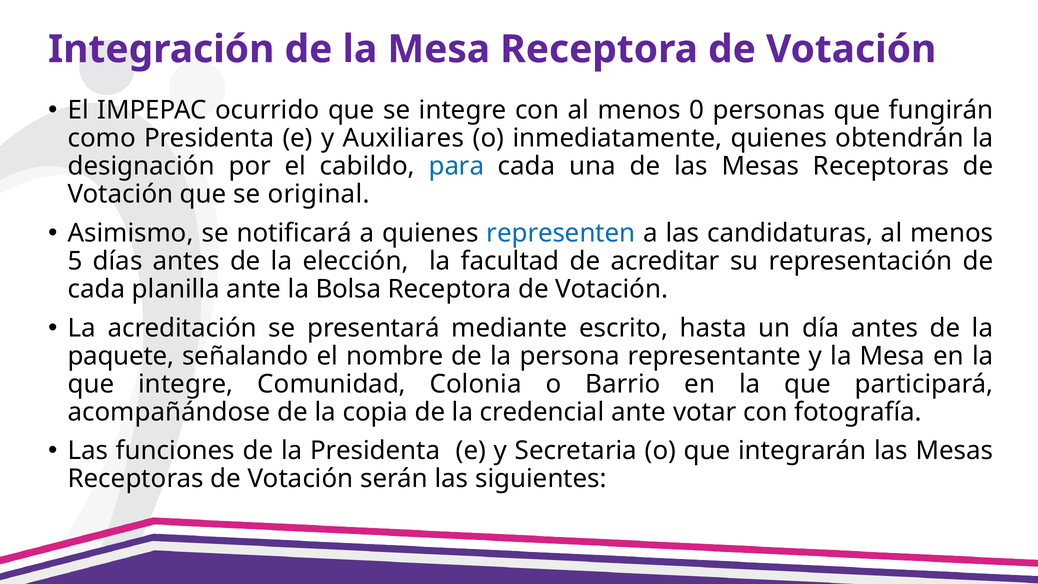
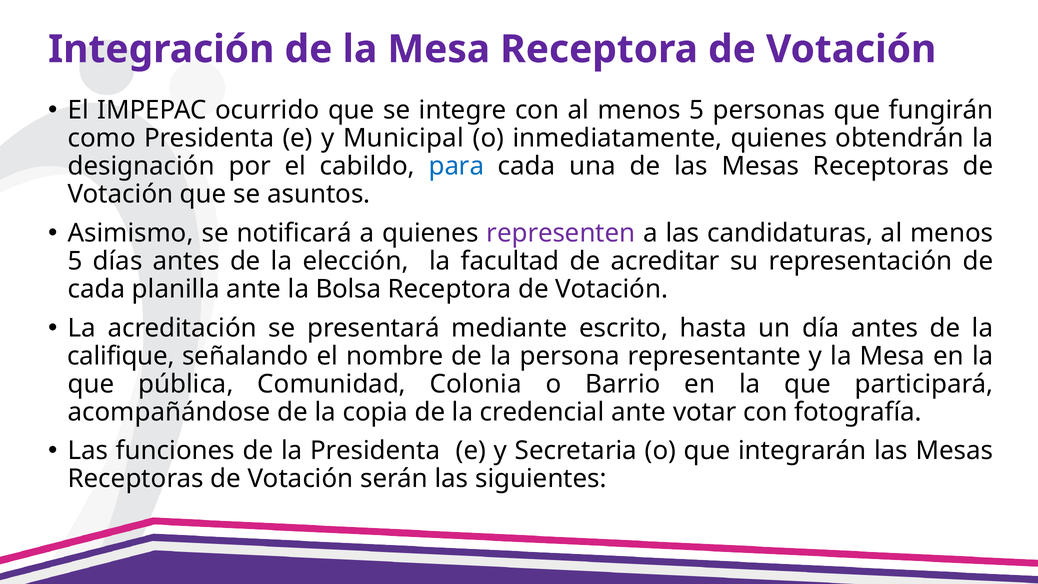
con al menos 0: 0 -> 5 (697, 110)
Auxiliares: Auxiliares -> Municipal (403, 138)
original: original -> asuntos (319, 194)
representen colour: blue -> purple (561, 233)
paquete: paquete -> califique (121, 356)
que integre: integre -> pública (186, 384)
